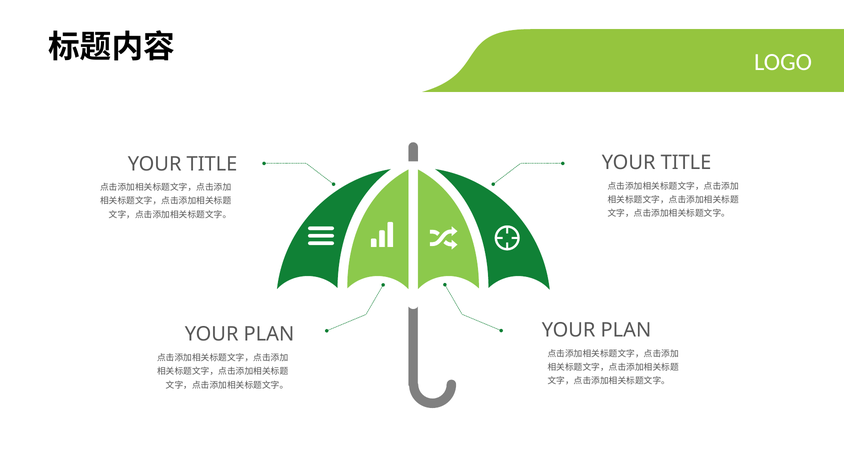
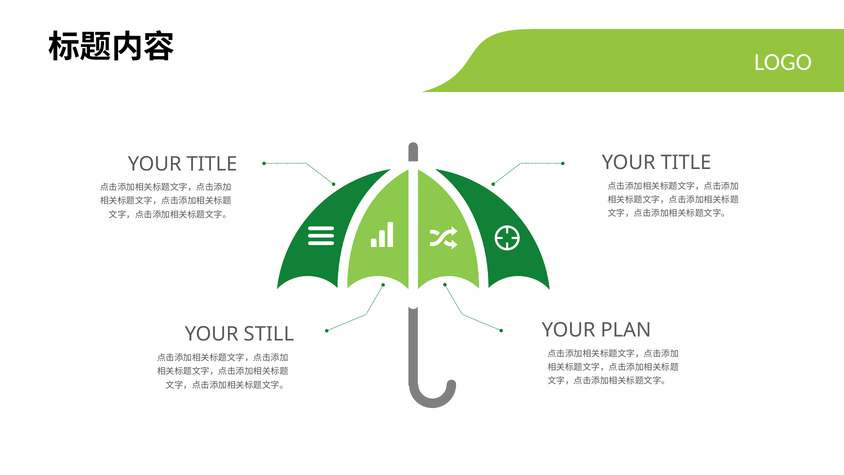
PLAN: PLAN -> STILL (269, 334)
